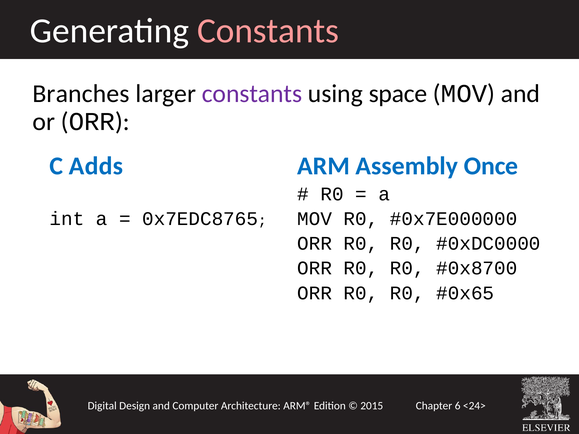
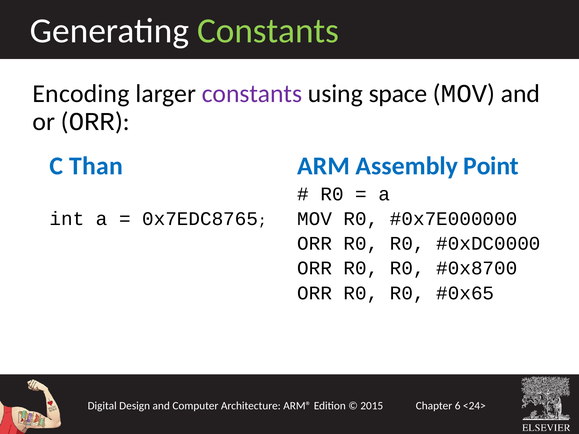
Constants colour: pink -> light green (268, 31)
Branches: Branches -> Encoding (81, 94)
Adds: Adds -> Than (96, 166)
Once: Once -> Point (491, 166)
